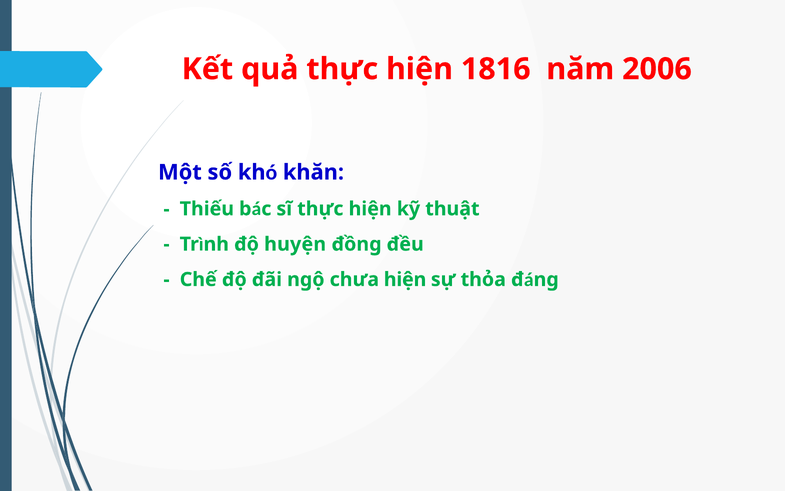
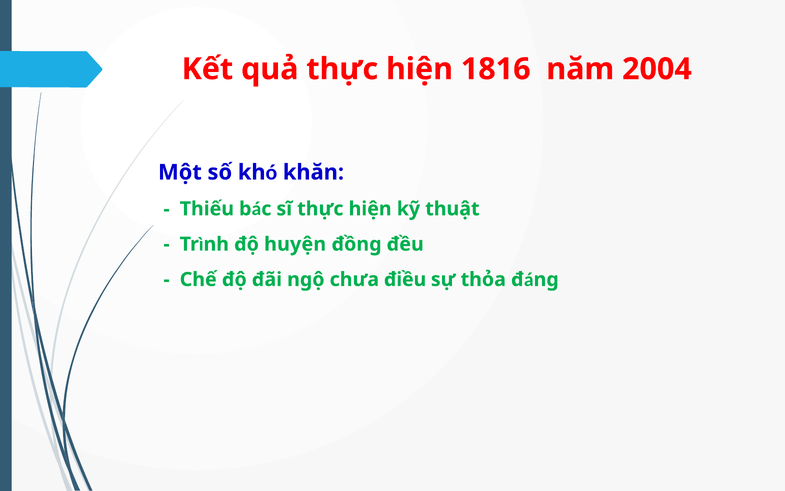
2006: 2006 -> 2004 (657, 69)
chưa hiện: hiện -> điều (405, 279)
